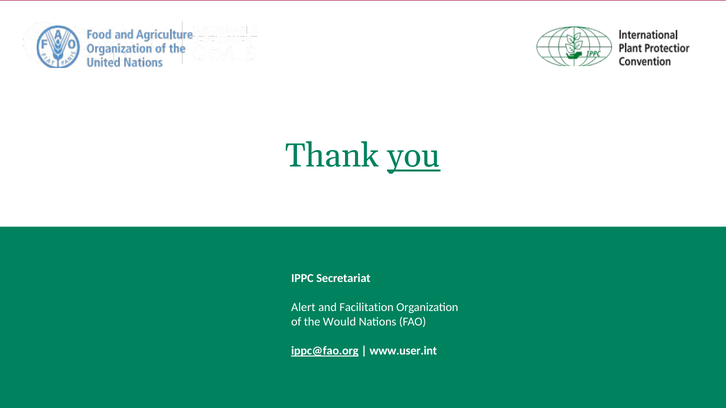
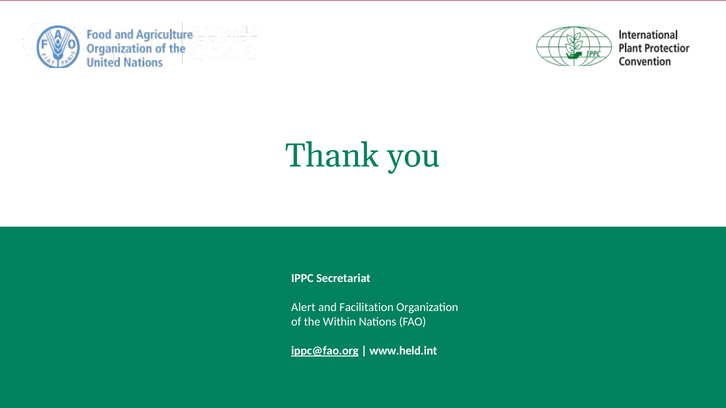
you underline: present -> none (414, 156)
Would: Would -> Within (340, 322)
www.user.int: www.user.int -> www.held.int (403, 351)
